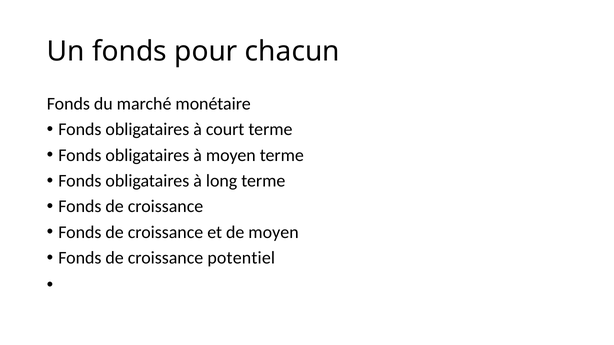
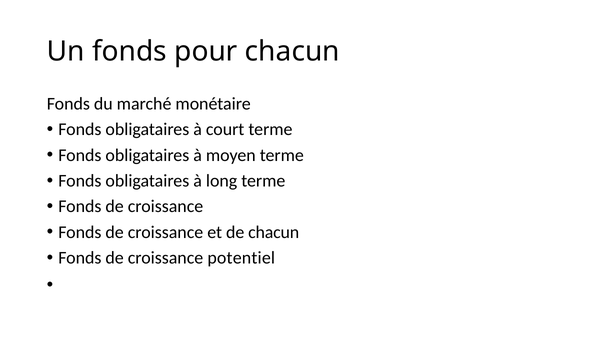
de moyen: moyen -> chacun (274, 233)
